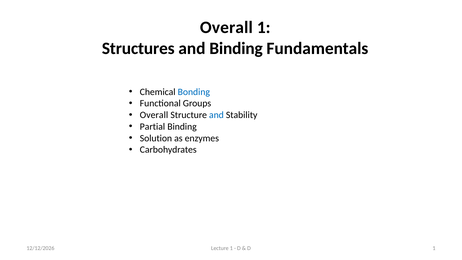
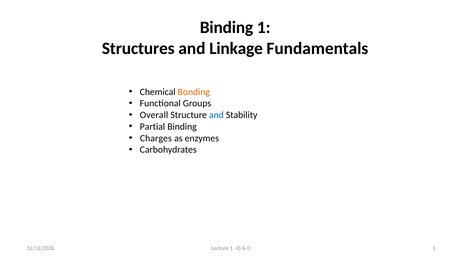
Overall: Overall -> Binding (227, 28)
and Binding: Binding -> Linkage (236, 48)
Bonding colour: blue -> orange (194, 92)
Solution: Solution -> Charges (156, 138)
